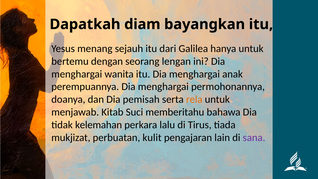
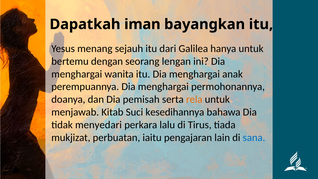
diam: diam -> iman (142, 24)
memberitahu: memberitahu -> kesedihannya (175, 112)
kelemahan: kelemahan -> menyedari (98, 125)
kulit: kulit -> iaitu (152, 138)
sana colour: purple -> blue (254, 138)
